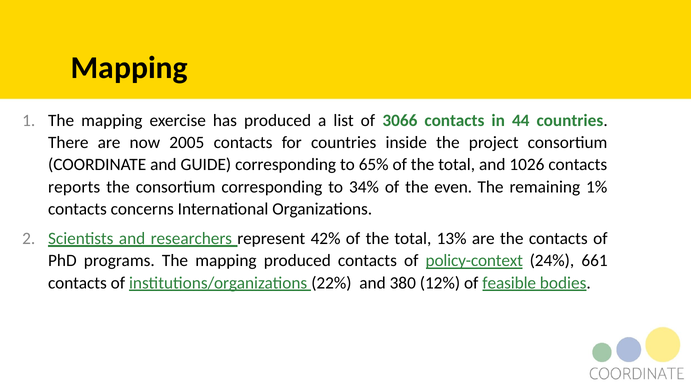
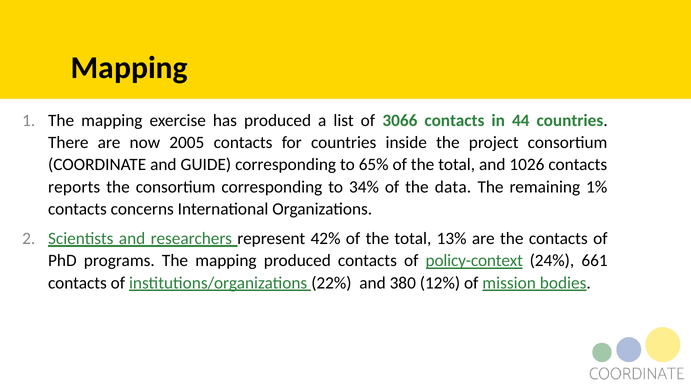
even: even -> data (453, 187)
feasible: feasible -> mission (509, 283)
